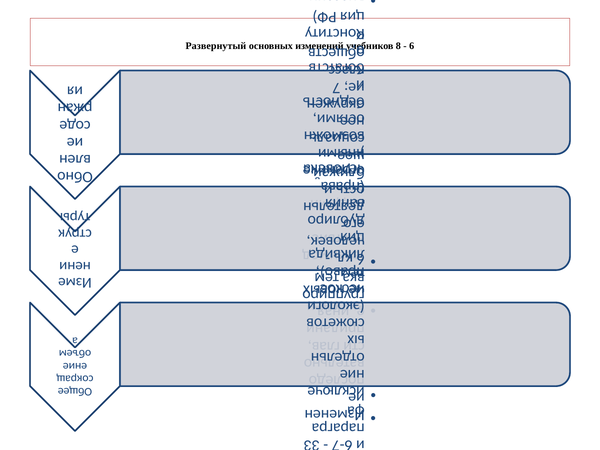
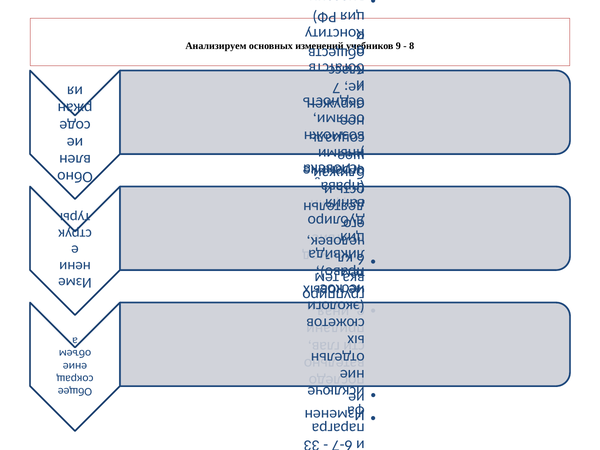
Развернутый: Развернутый -> Анализируем (216, 46)
8: 8 -> 9 (398, 46)
6: 6 -> 8 (412, 46)
